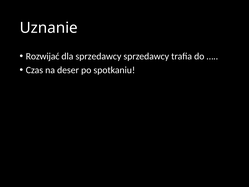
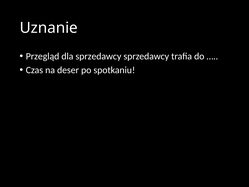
Rozwijać: Rozwijać -> Przegląd (43, 56)
